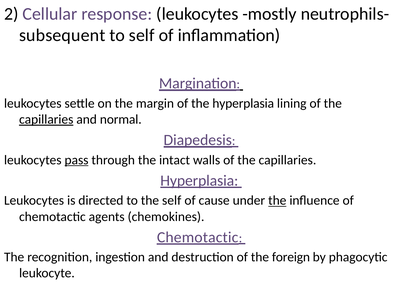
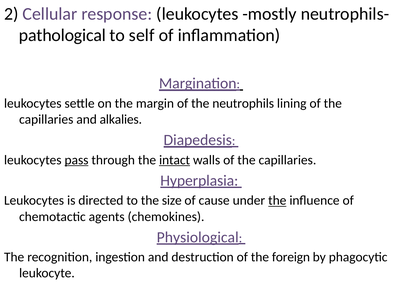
subsequent: subsequent -> pathological (62, 35)
the hyperplasia: hyperplasia -> neutrophils (243, 103)
capillaries underline: present -> none (46, 120)
normal: normal -> alkalies (121, 120)
intact underline: none -> present (175, 160)
the self: self -> size (172, 201)
Chemotactic: Chemotactic -> Physiological (198, 238)
